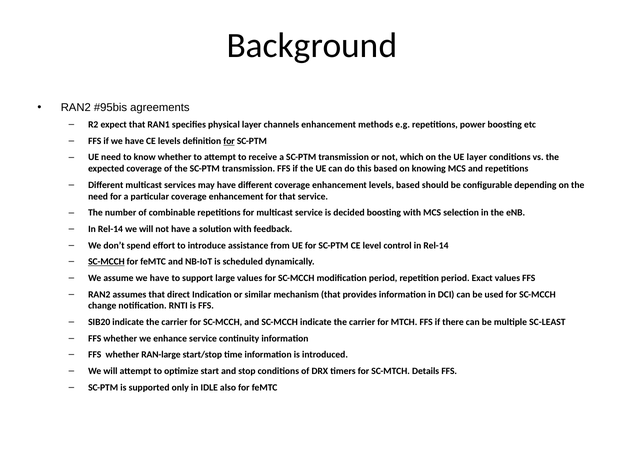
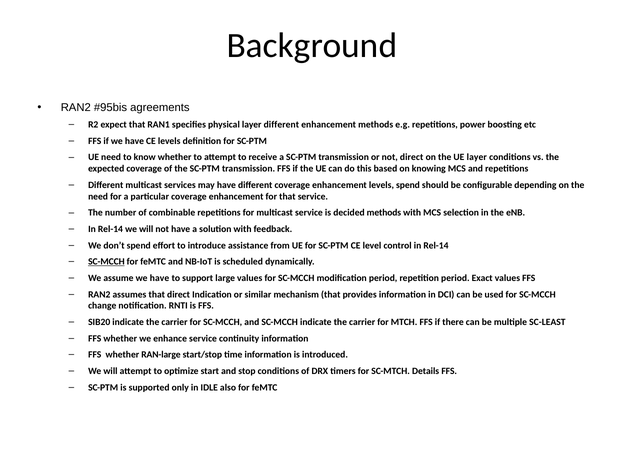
layer channels: channels -> different (281, 125)
for underline: present -> none (229, 141)
not which: which -> direct (412, 157)
levels based: based -> spend (408, 185)
decided boosting: boosting -> methods (384, 213)
